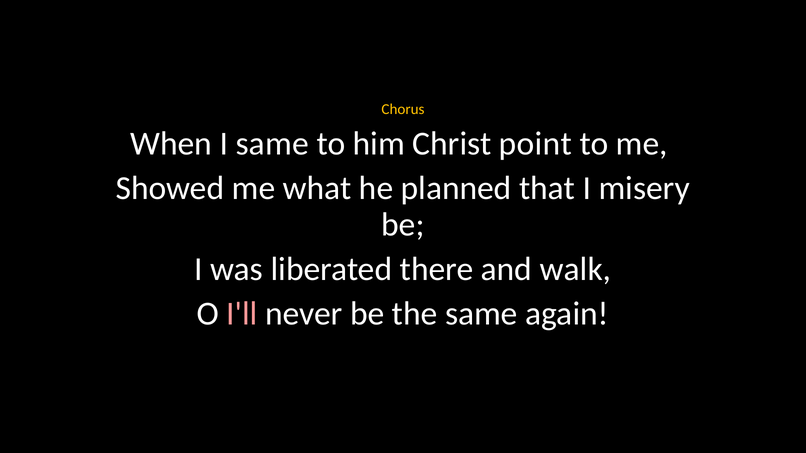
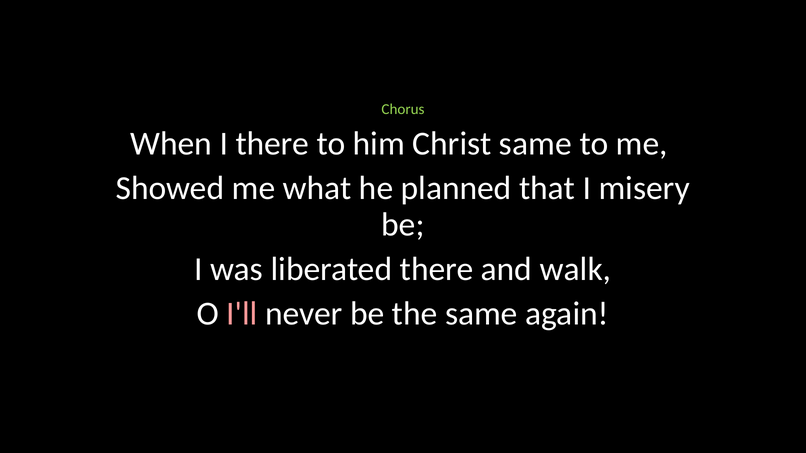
Chorus colour: yellow -> light green (403, 109)
I same: same -> there (272, 144)
Christ point: point -> same (535, 144)
